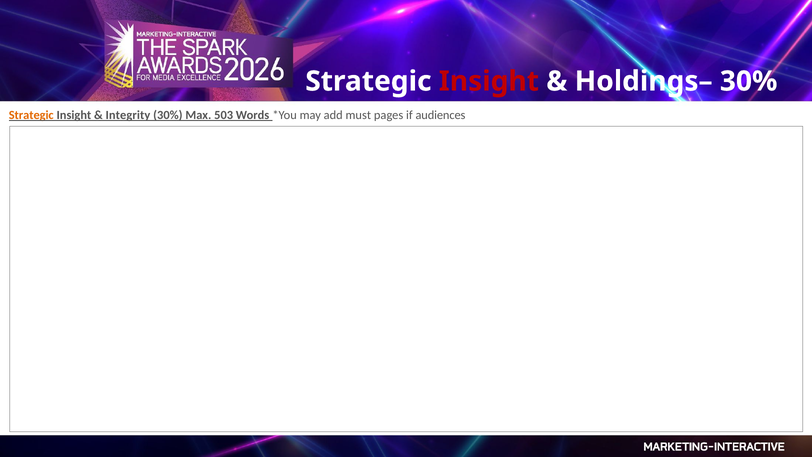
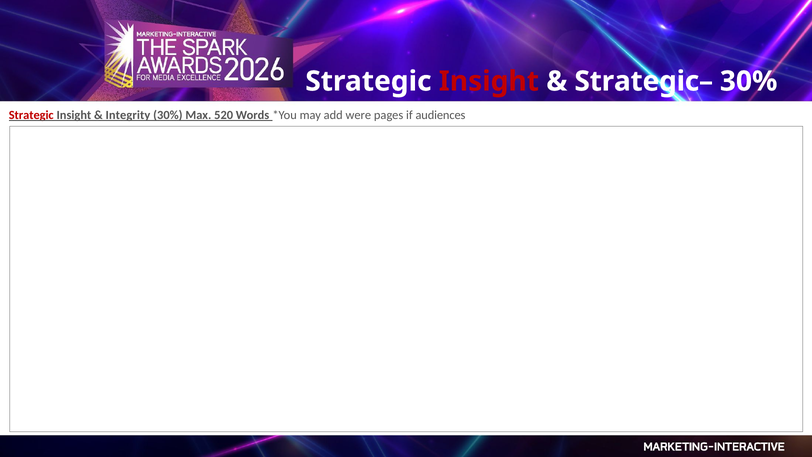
Holdings–: Holdings– -> Strategic– (644, 81)
Strategic colour: orange -> red (31, 115)
503: 503 -> 520 (224, 115)
must: must -> were (358, 115)
